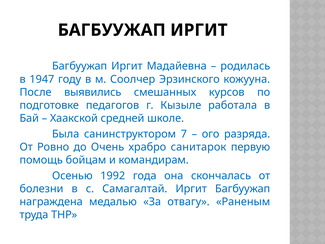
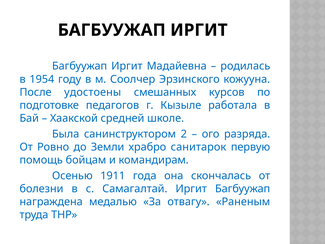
1947: 1947 -> 1954 (42, 79)
выявились: выявились -> удостоены (93, 92)
7: 7 -> 2 (184, 134)
Очень: Очень -> Земли (108, 147)
1992: 1992 -> 1911 (113, 176)
